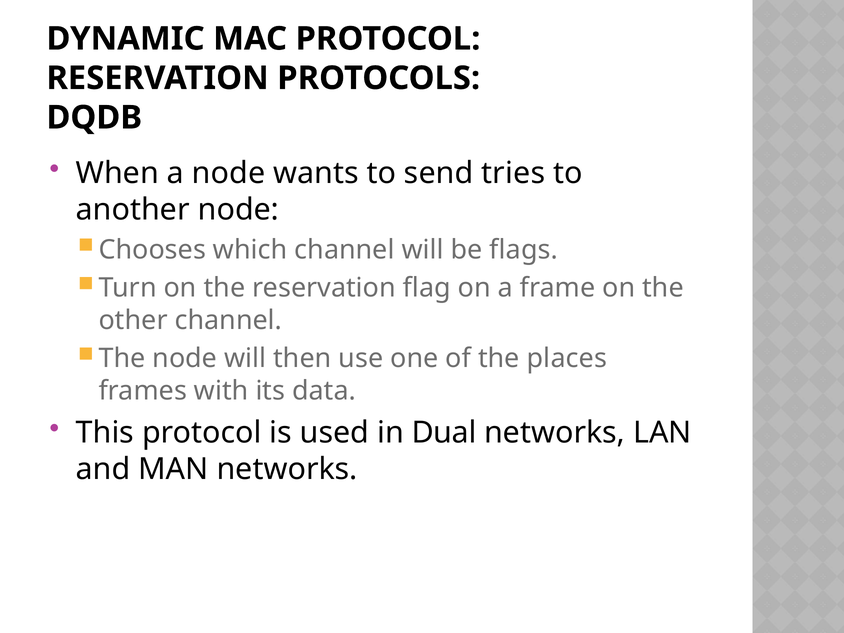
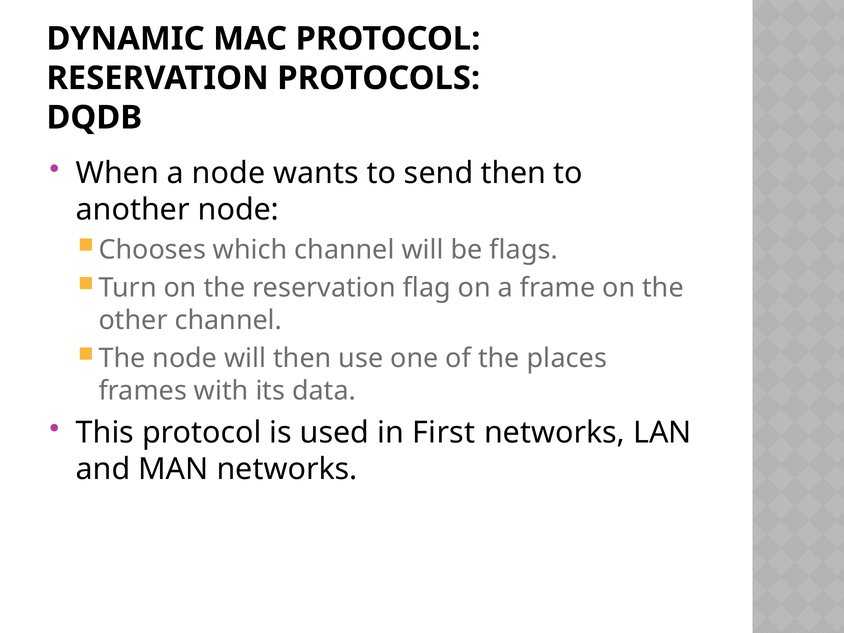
send tries: tries -> then (513, 173)
Dual: Dual -> First (444, 432)
